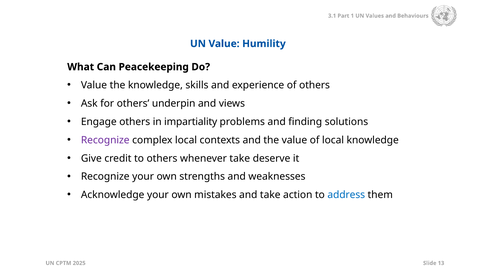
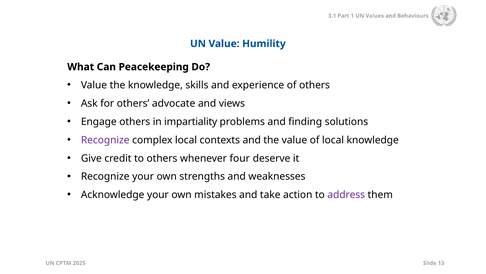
underpin: underpin -> advocate (174, 103)
whenever take: take -> four (240, 158)
address colour: blue -> purple (346, 194)
